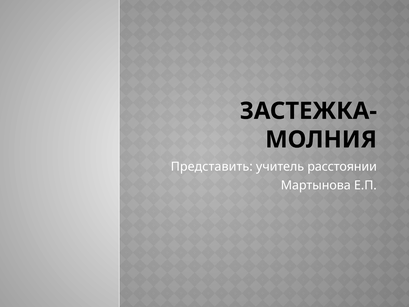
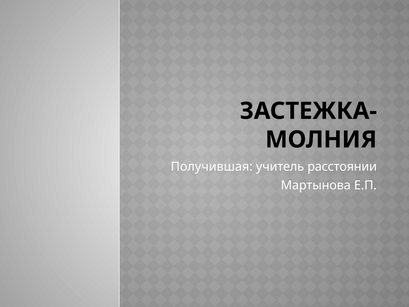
Представить: Представить -> Получившая (212, 167)
